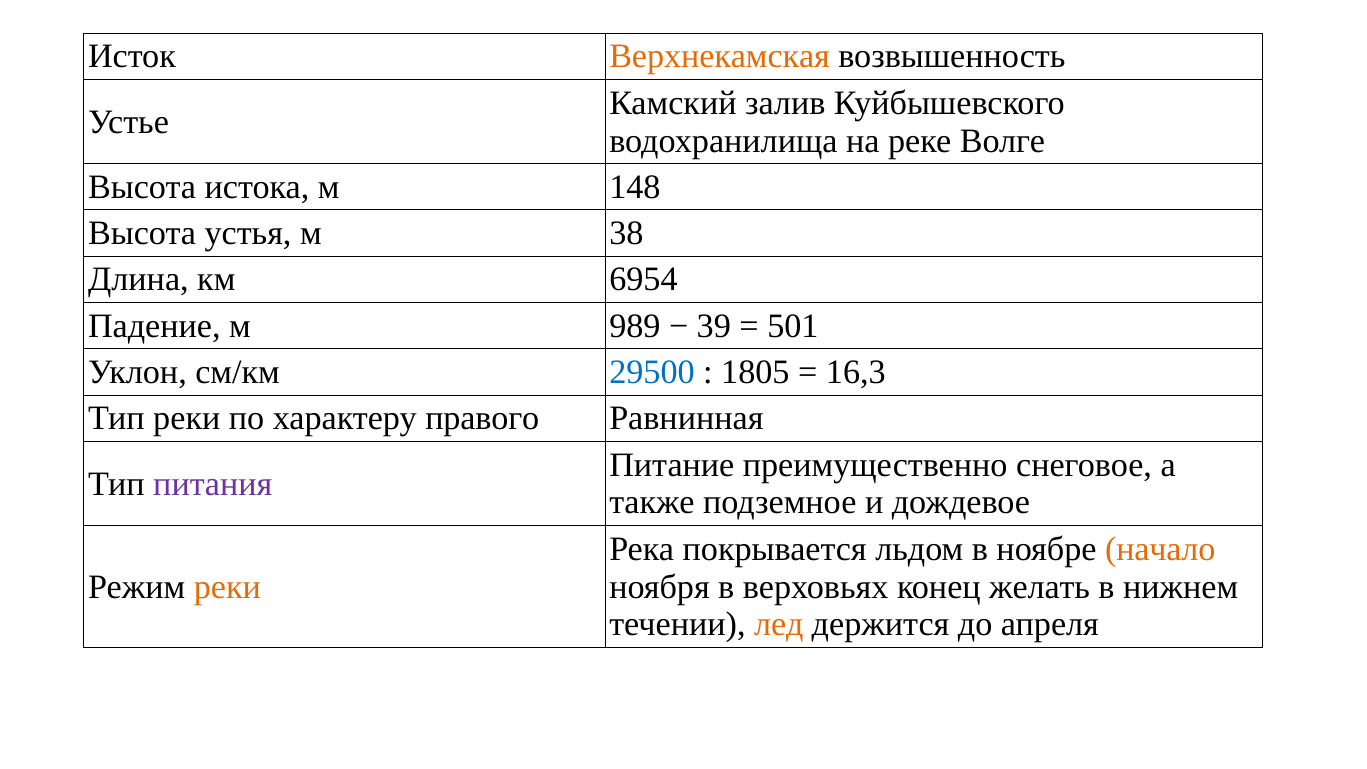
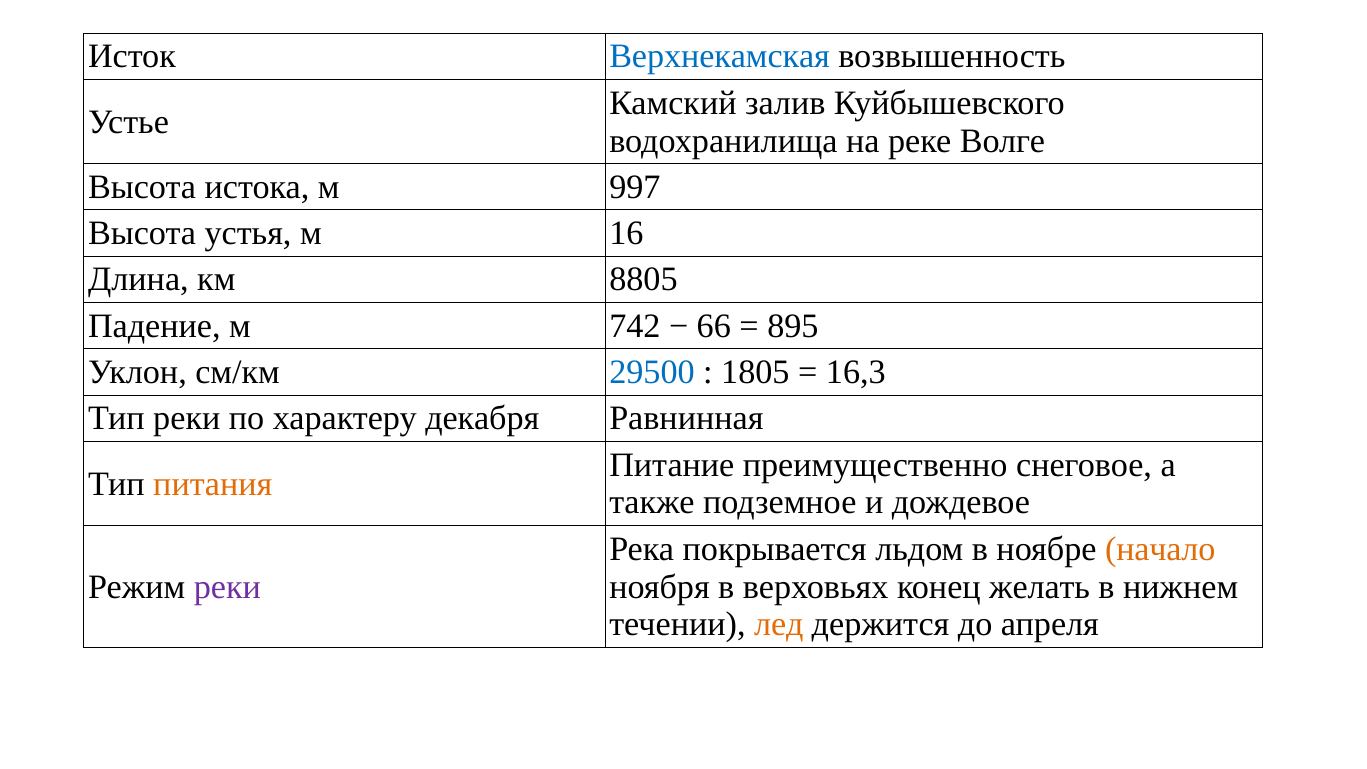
Верхнекамская colour: orange -> blue (720, 57)
148: 148 -> 997 (635, 187)
38: 38 -> 16 (626, 233)
6954: 6954 -> 8805 (643, 280)
989: 989 -> 742 (635, 326)
39: 39 -> 66 (714, 326)
501: 501 -> 895 (793, 326)
правого: правого -> декабря (482, 419)
питания colour: purple -> orange (213, 484)
реки colour: orange -> purple (227, 587)
